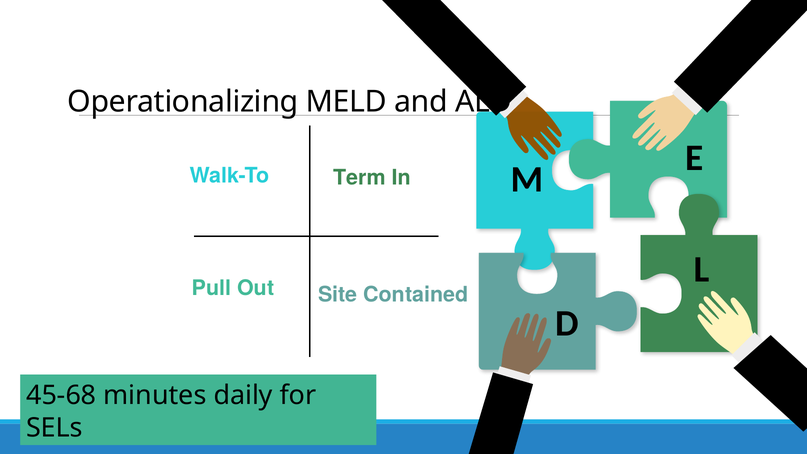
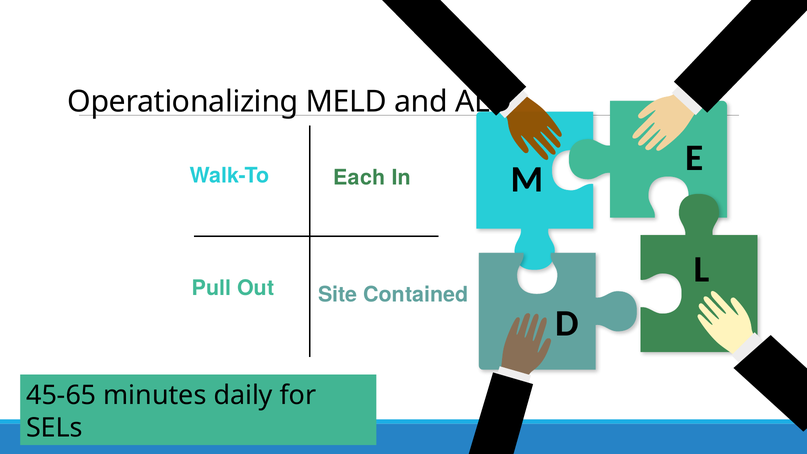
Term: Term -> Each (359, 177)
45-68: 45-68 -> 45-65 (61, 395)
